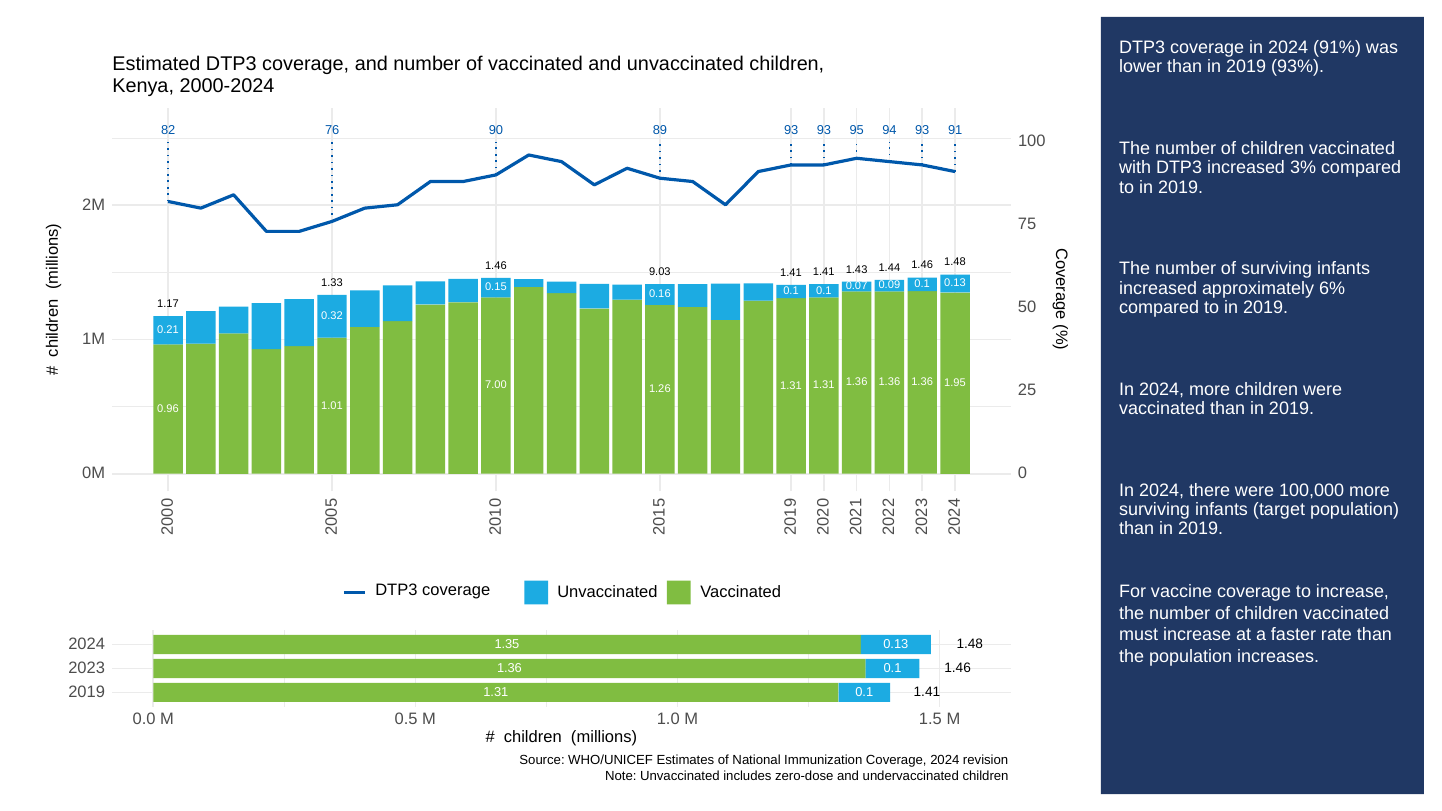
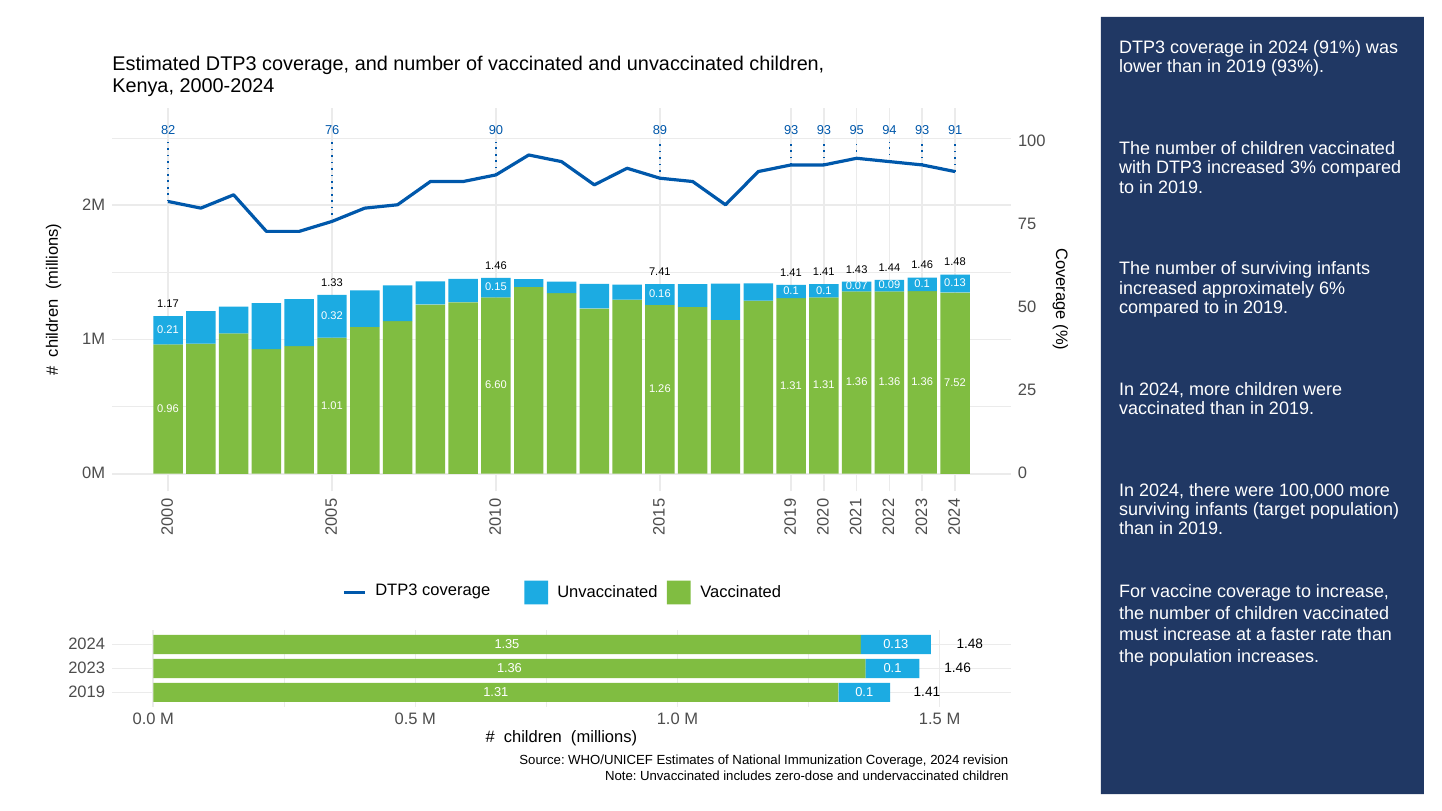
9.03: 9.03 -> 7.41 (660, 272)
1.95: 1.95 -> 7.52 (955, 383)
7.00: 7.00 -> 6.60 (496, 385)
